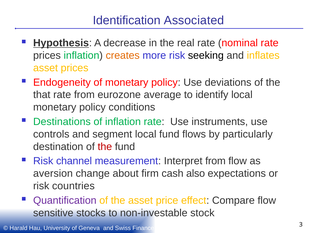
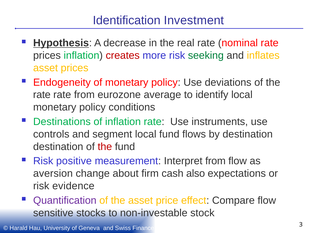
Associated: Associated -> Investment (194, 21)
creates colour: orange -> red (123, 56)
seeking colour: black -> green (206, 56)
that: that -> rate (42, 95)
by particularly: particularly -> destination (248, 134)
channel: channel -> positive (74, 161)
countries: countries -> evidence (73, 186)
